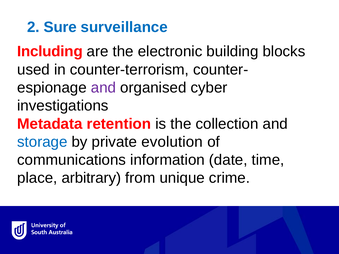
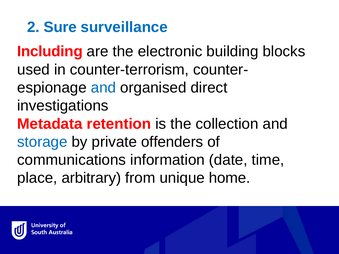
and colour: purple -> blue (103, 88)
cyber: cyber -> direct (209, 88)
evolution: evolution -> offenders (172, 142)
crime: crime -> home (230, 178)
